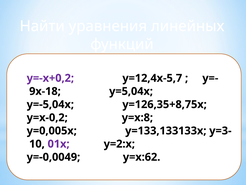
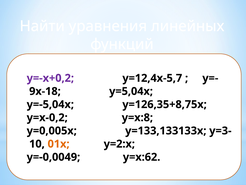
01x colour: purple -> orange (59, 144)
